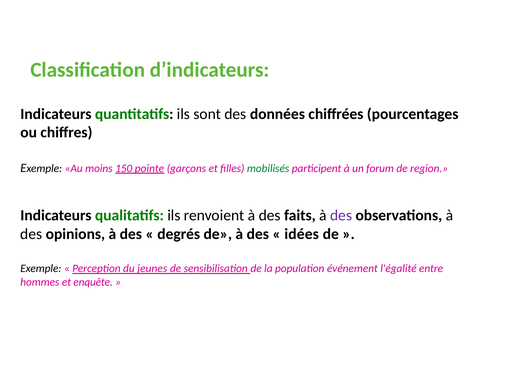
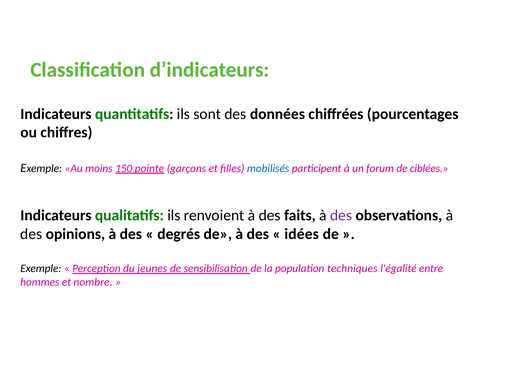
mobilisés colour: green -> blue (268, 168)
region: region -> ciblées (429, 168)
événement: événement -> techniques (352, 269)
enquête: enquête -> nombre (93, 282)
